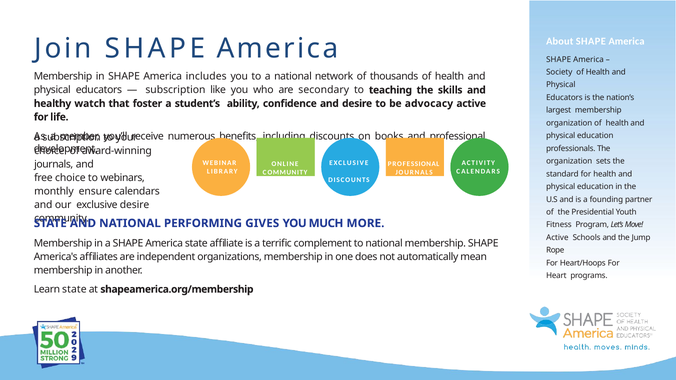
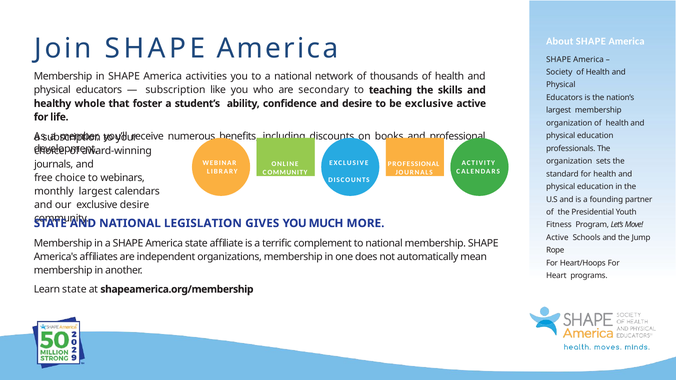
includes: includes -> activities (206, 77)
watch: watch -> whole (90, 104)
be advocacy: advocacy -> exclusive (429, 104)
monthly ensure: ensure -> largest (95, 192)
PERFORMING: PERFORMING -> LEGISLATION (203, 223)
